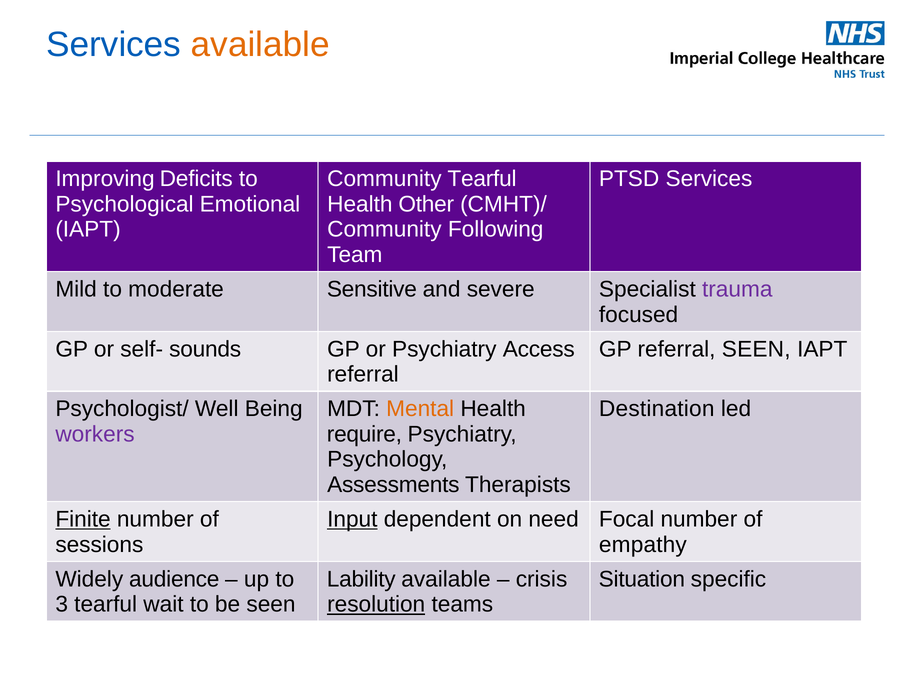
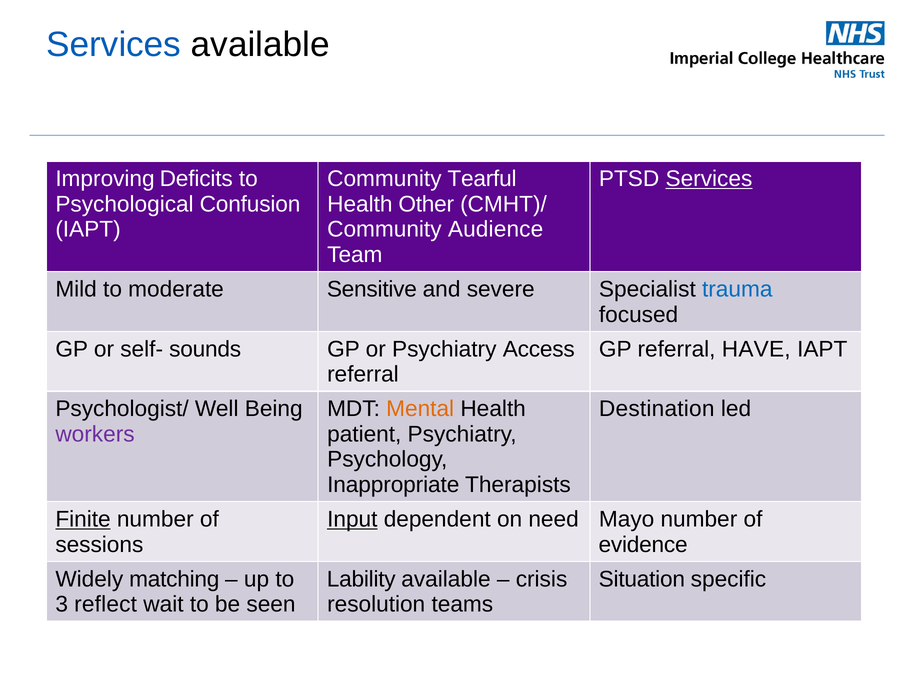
available colour: orange -> black (260, 45)
Services underline: none -> present (709, 179)
Emotional: Emotional -> Confusion (250, 204)
Following: Following -> Audience (496, 230)
trauma colour: purple -> blue (737, 290)
referral SEEN: SEEN -> HAVE (756, 349)
require: require -> patient (364, 435)
Assessments: Assessments -> Inappropriate (393, 485)
Focal: Focal -> Mayo (627, 520)
empathy: empathy -> evidence (643, 545)
audience: audience -> matching (174, 579)
3 tearful: tearful -> reflect (106, 605)
resolution underline: present -> none (376, 605)
